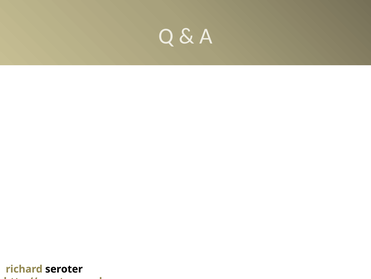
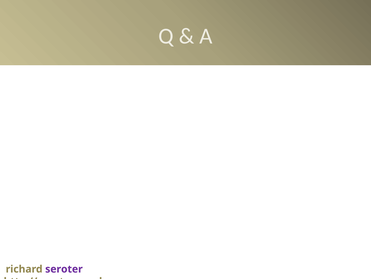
seroter colour: black -> purple (64, 268)
